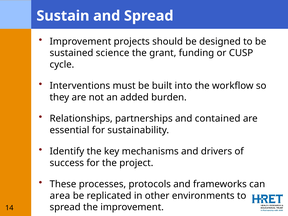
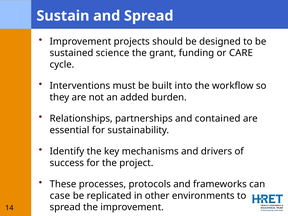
CUSP: CUSP -> CARE (241, 53)
area: area -> case (60, 196)
